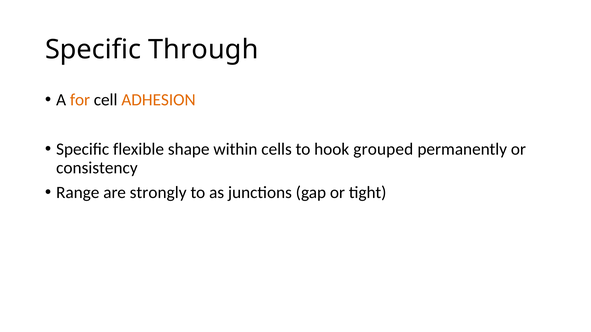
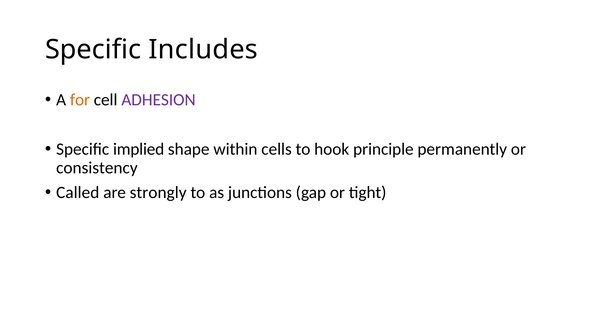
Through: Through -> Includes (203, 50)
ADHESION colour: orange -> purple (159, 100)
flexible: flexible -> implied (139, 149)
grouped: grouped -> principle (383, 149)
Range: Range -> Called (78, 193)
